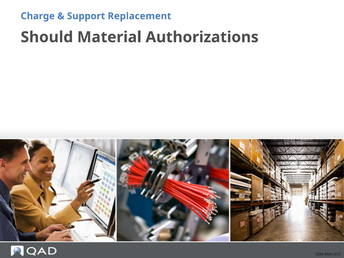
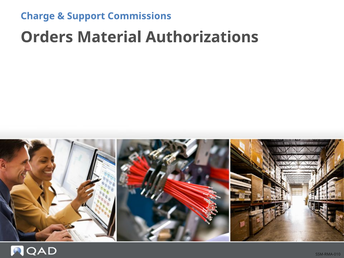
Replacement: Replacement -> Commissions (139, 16)
Should: Should -> Orders (47, 37)
